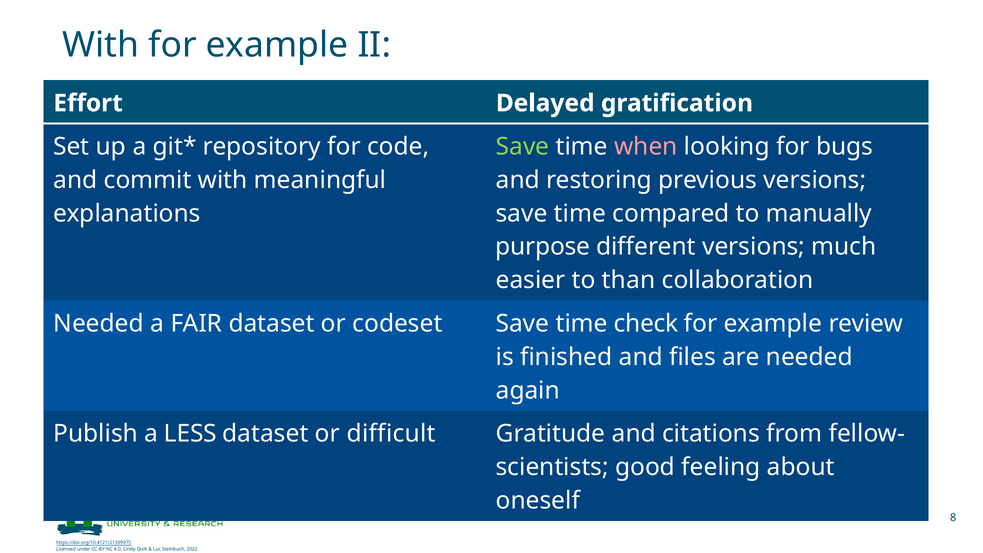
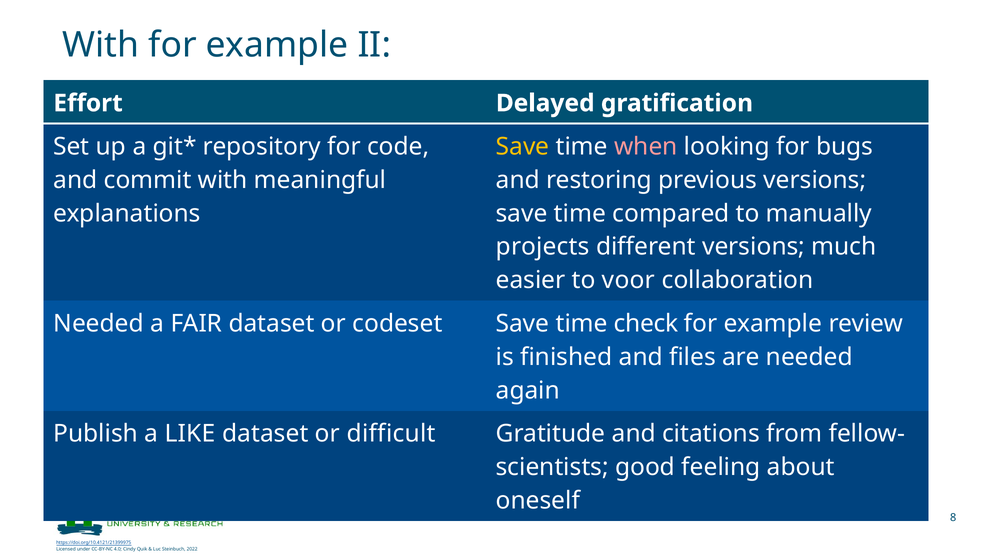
Save colour: light green -> yellow (523, 147)
purpose: purpose -> projects (543, 247)
than: than -> voor (628, 280)
LESS: LESS -> LIKE (190, 434)
